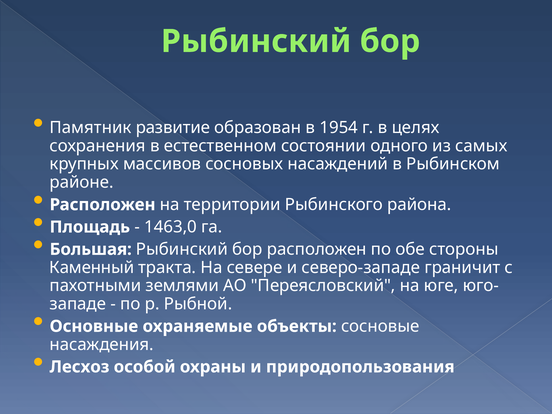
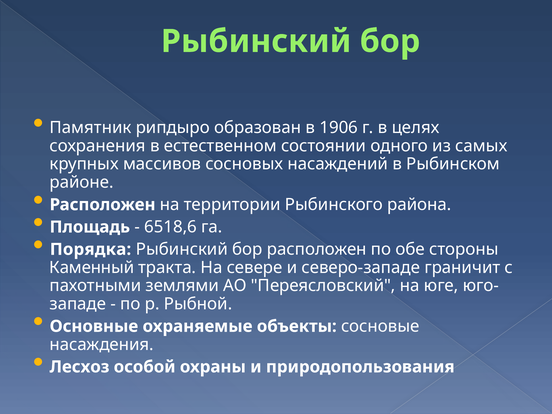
развитие: развитие -> рипдыро (173, 128)
1954: 1954 -> 1906 (339, 128)
1463,0: 1463,0 -> 6518,6 (171, 227)
Большая: Большая -> Порядка (91, 249)
